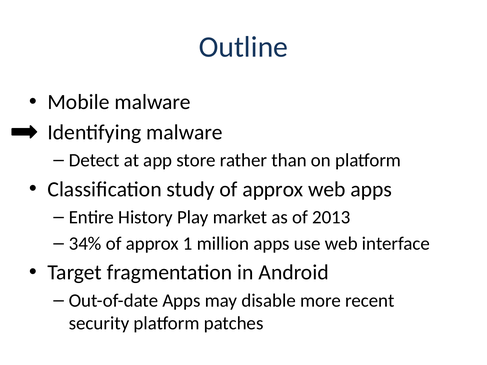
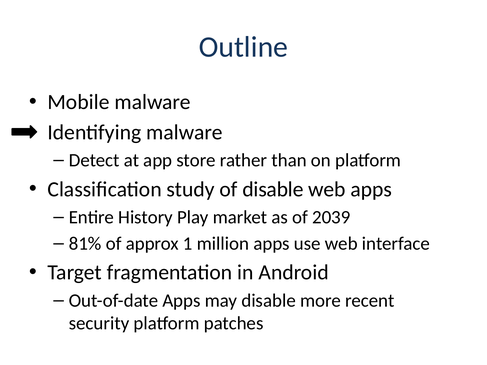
study of approx: approx -> disable (273, 189)
2013: 2013 -> 2039 (331, 217)
34%: 34% -> 81% (85, 244)
